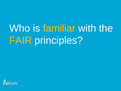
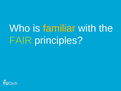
FAIR colour: yellow -> light green (21, 40)
